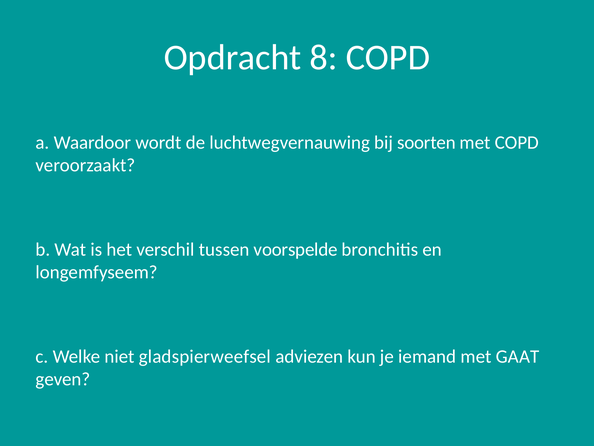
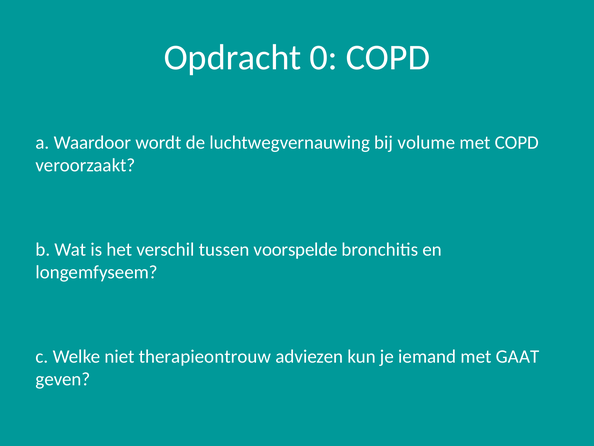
8: 8 -> 0 (324, 58)
soorten: soorten -> volume (426, 142)
gladspierweefsel: gladspierweefsel -> therapieontrouw (205, 356)
